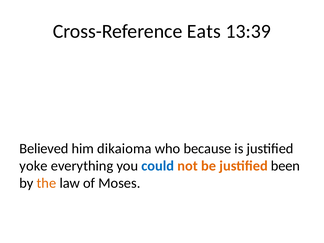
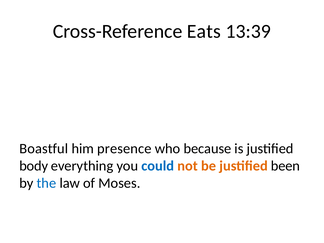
Believed: Believed -> Boastful (44, 149)
dikaioma: dikaioma -> presence (124, 149)
yoke: yoke -> body (34, 166)
the colour: orange -> blue (46, 183)
